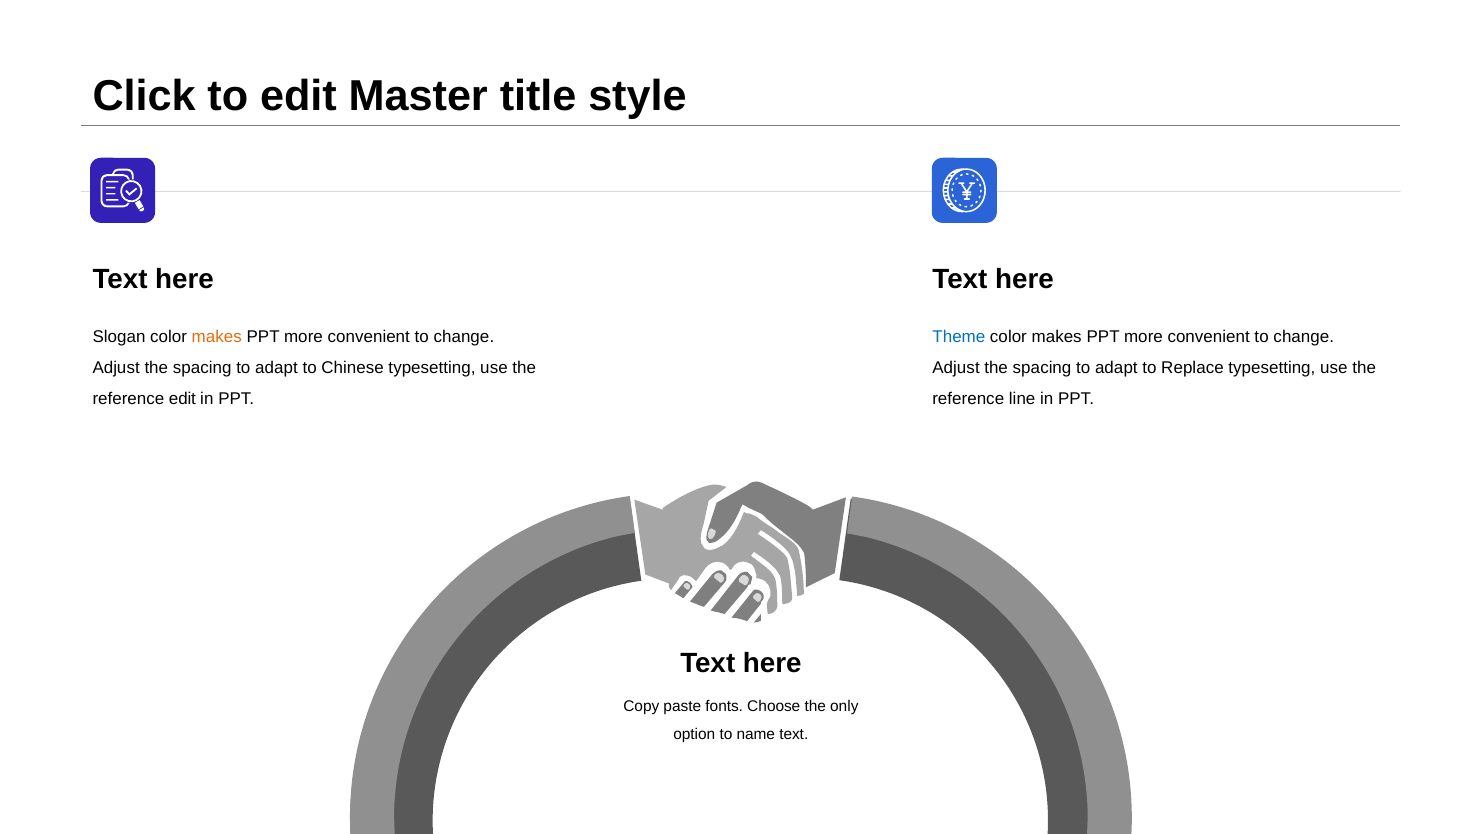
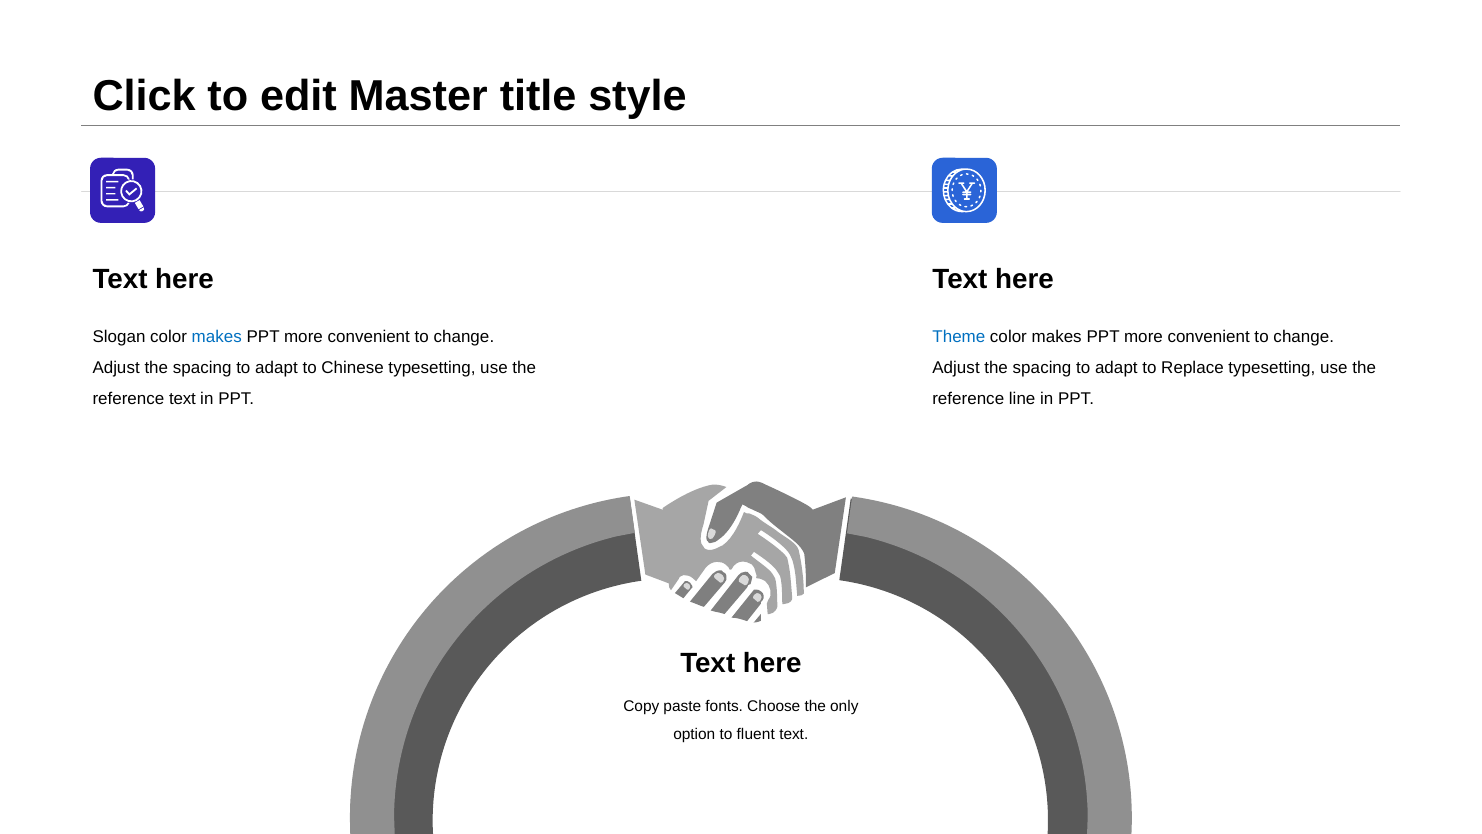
makes colour: orange -> blue (217, 337)
reference edit: edit -> text (182, 398)
name: name -> fluent (756, 734)
